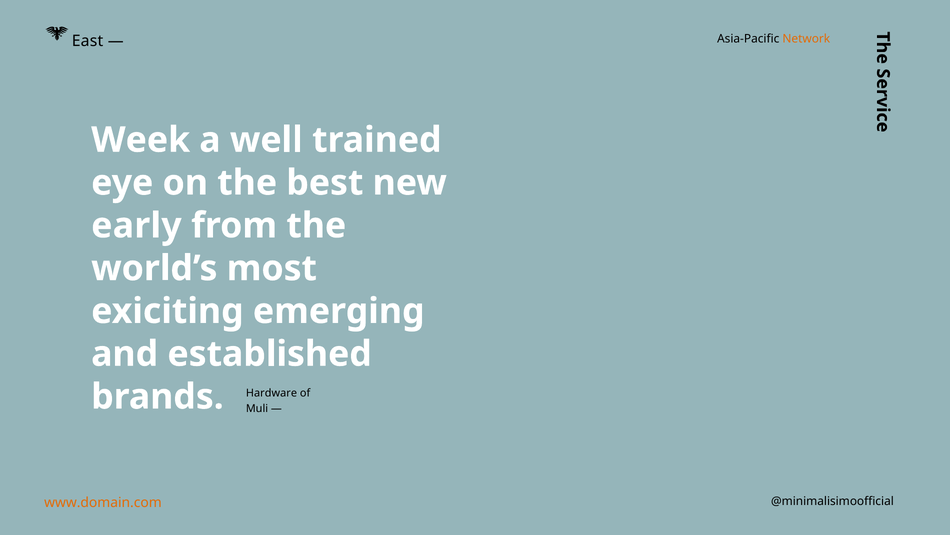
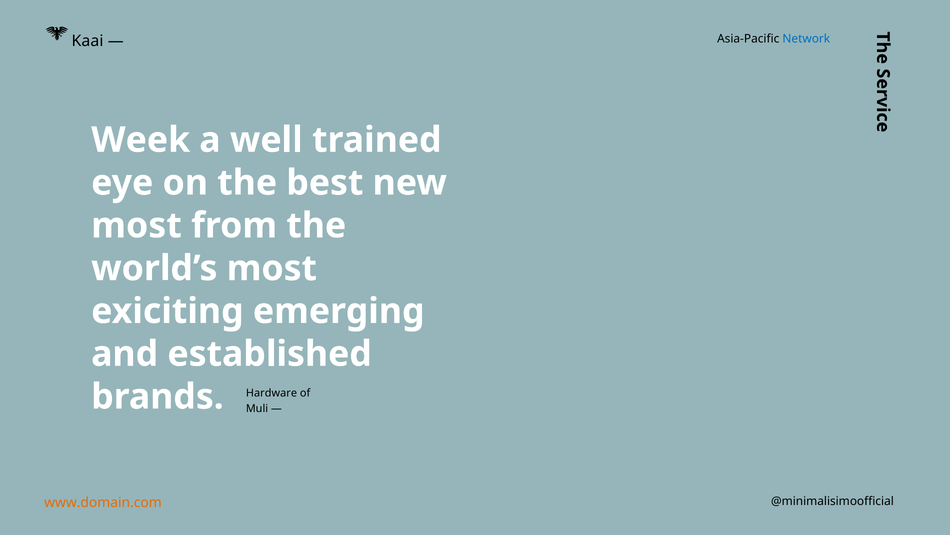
Network colour: orange -> blue (806, 39)
East: East -> Kaai (88, 41)
early: early -> most (136, 225)
